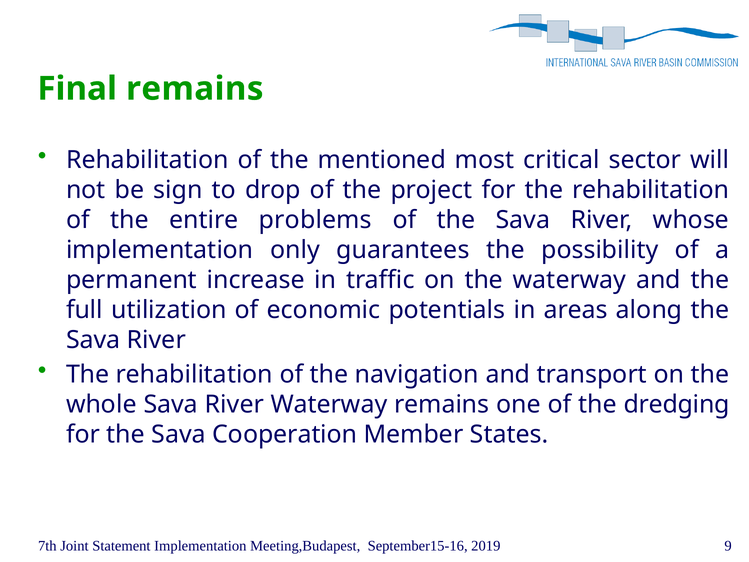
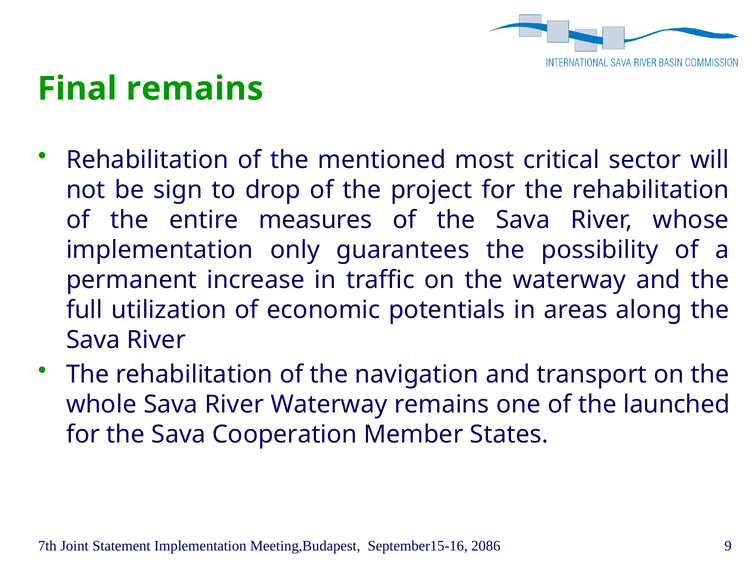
problems: problems -> measures (316, 220)
dredging: dredging -> launched (677, 405)
2019: 2019 -> 2086 (486, 546)
